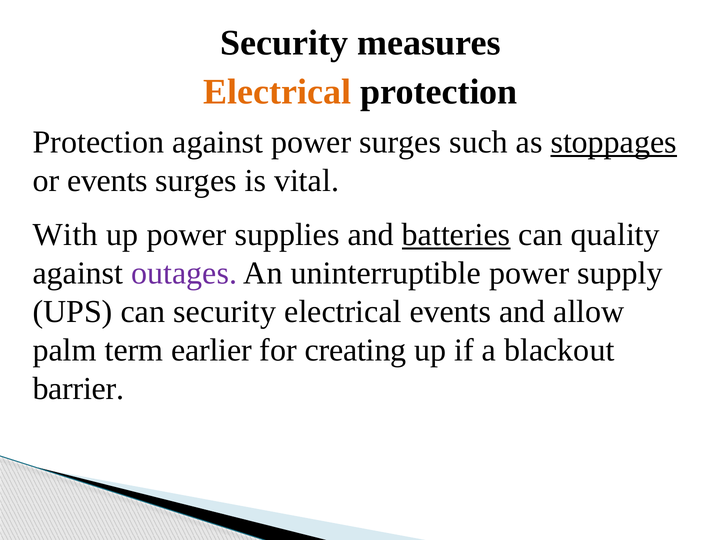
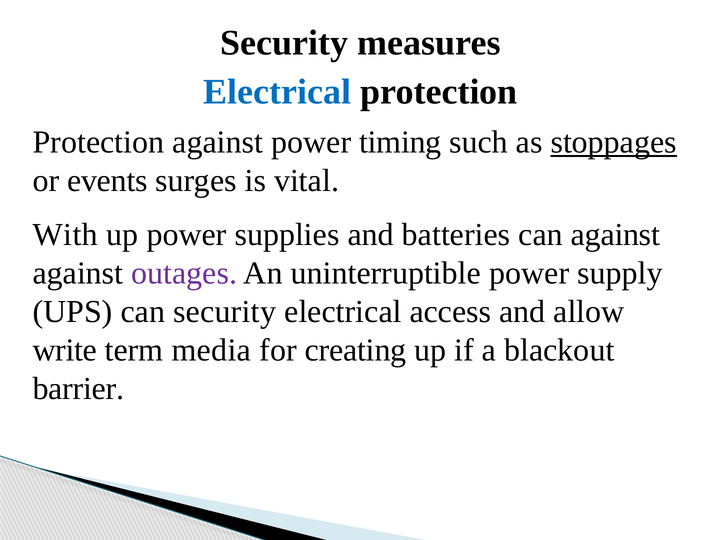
Electrical colour: orange -> blue (277, 92)
power surges: surges -> timing (400, 142)
batteries underline: present -> none (456, 235)
can quality: quality -> against (615, 235)
electrical events: events -> access (450, 312)
palm: palm -> write (65, 351)
earlier: earlier -> media (211, 351)
